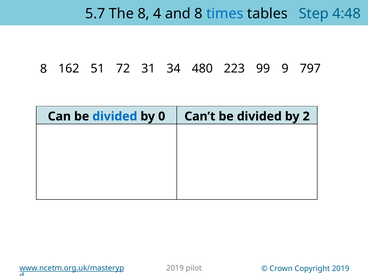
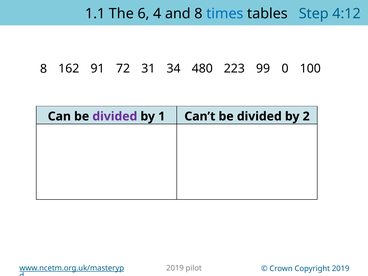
5.7: 5.7 -> 1.1 (95, 14)
The 8: 8 -> 6 (144, 14)
4:48: 4:48 -> 4:12 (347, 14)
9: 9 -> 0 (285, 69)
51: 51 -> 91 (98, 69)
797: 797 -> 100 (310, 69)
divided colour: blue -> purple (115, 116)
0: 0 -> 1 (162, 116)
